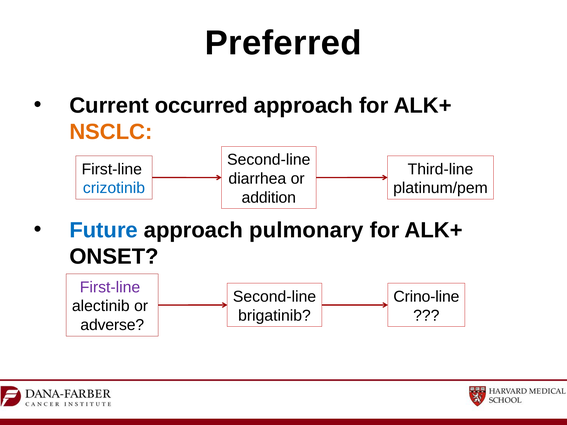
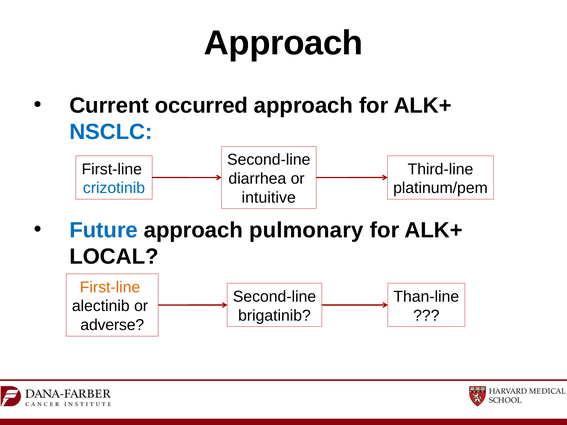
Preferred: Preferred -> Approach (284, 43)
NSCLC colour: orange -> blue (111, 132)
addition: addition -> intuitive (269, 198)
ONSET: ONSET -> LOCAL (114, 257)
First-line colour: purple -> orange (110, 287)
Crino-line: Crino-line -> Than-line (426, 297)
